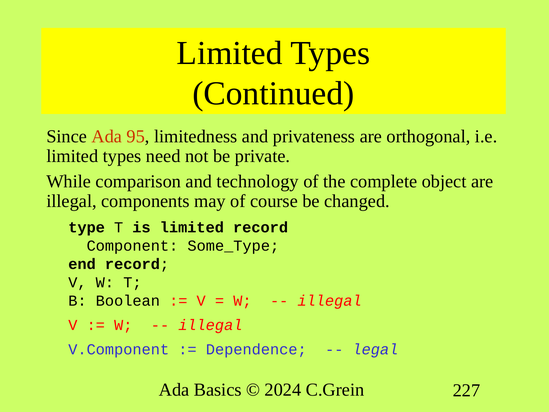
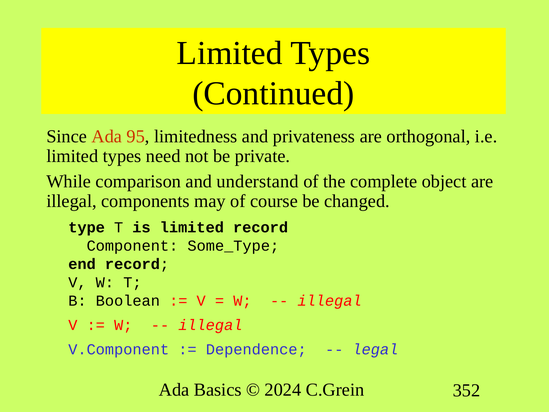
technology: technology -> understand (258, 181)
227: 227 -> 352 (467, 390)
